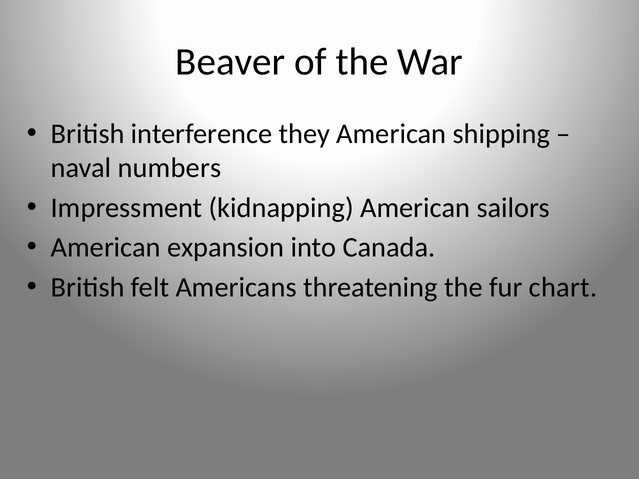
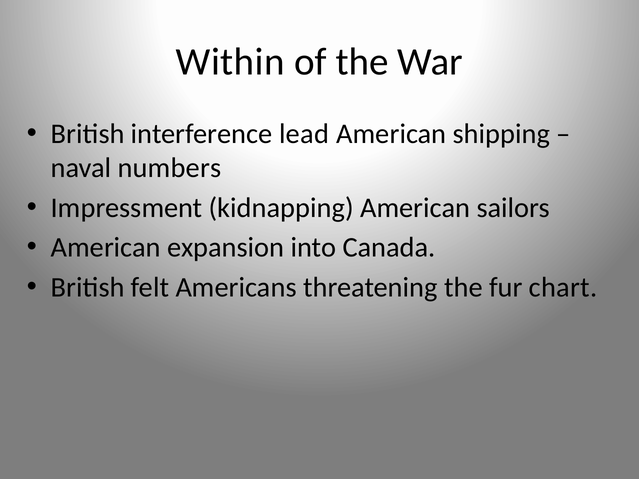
Beaver: Beaver -> Within (230, 62)
they: they -> lead (304, 134)
